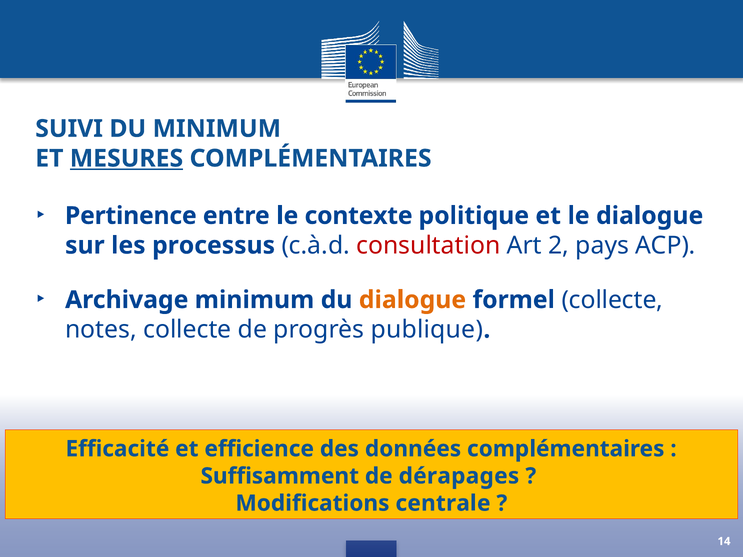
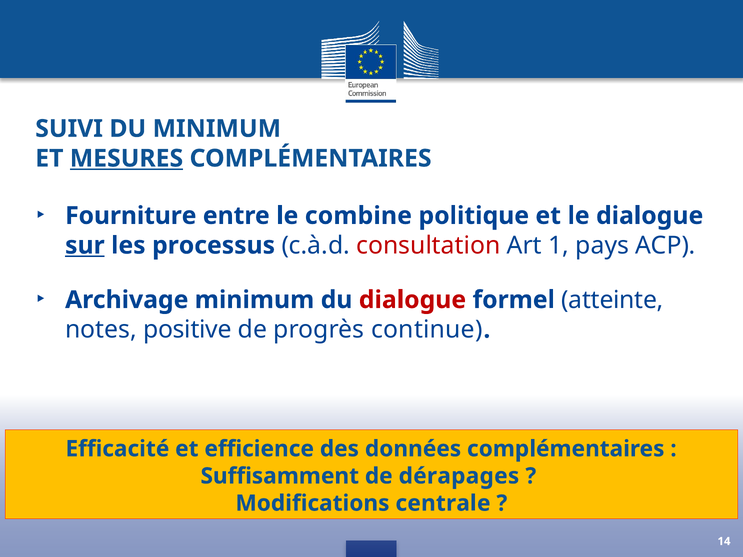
Pertinence: Pertinence -> Fourniture (131, 216)
contexte: contexte -> combine (358, 216)
sur underline: none -> present (85, 246)
2: 2 -> 1 (559, 246)
dialogue colour: orange -> red (412, 300)
formel collecte: collecte -> atteinte (612, 300)
notes collecte: collecte -> positive (187, 330)
publique: publique -> continue (427, 330)
